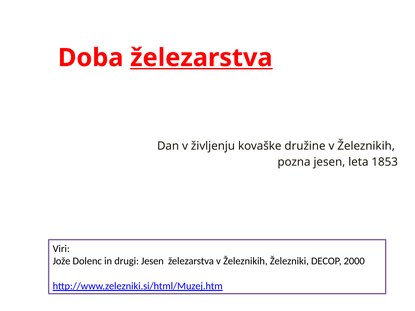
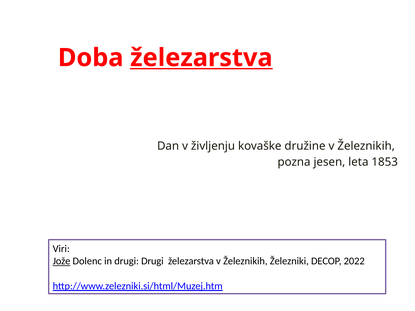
Jože underline: none -> present (62, 261)
drugi Jesen: Jesen -> Drugi (152, 261)
2000: 2000 -> 2022 (354, 261)
